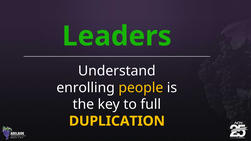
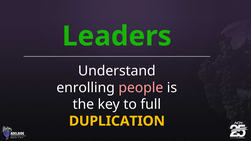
people colour: yellow -> pink (141, 88)
